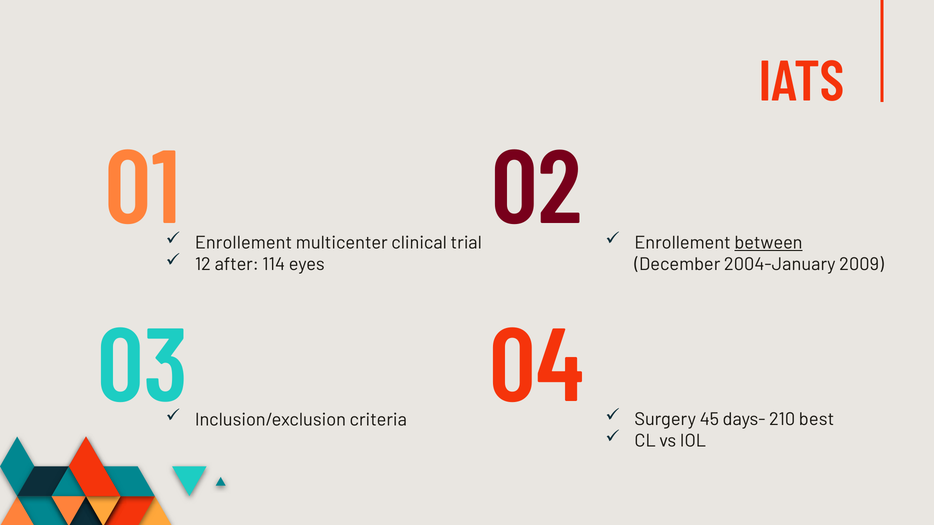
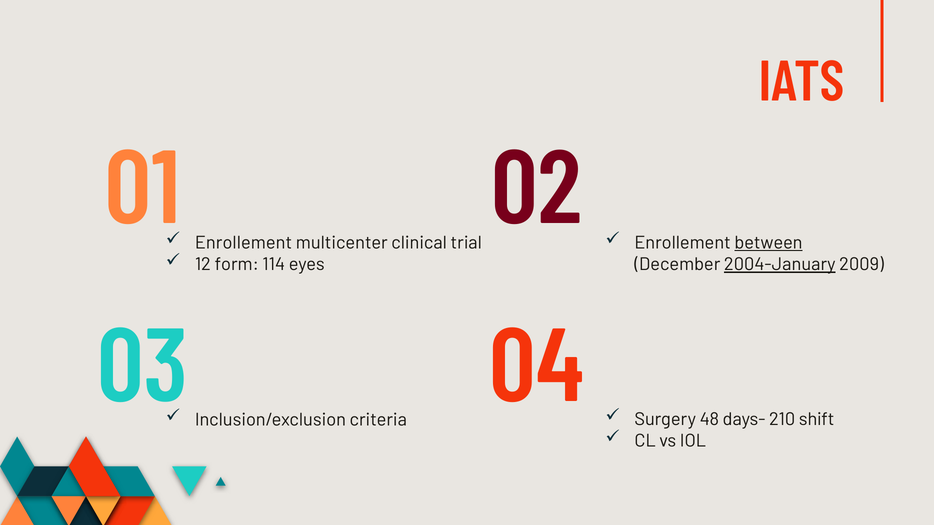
after: after -> form (237, 265)
2004-January underline: none -> present (780, 265)
45: 45 -> 48 (709, 419)
best: best -> shift (817, 419)
